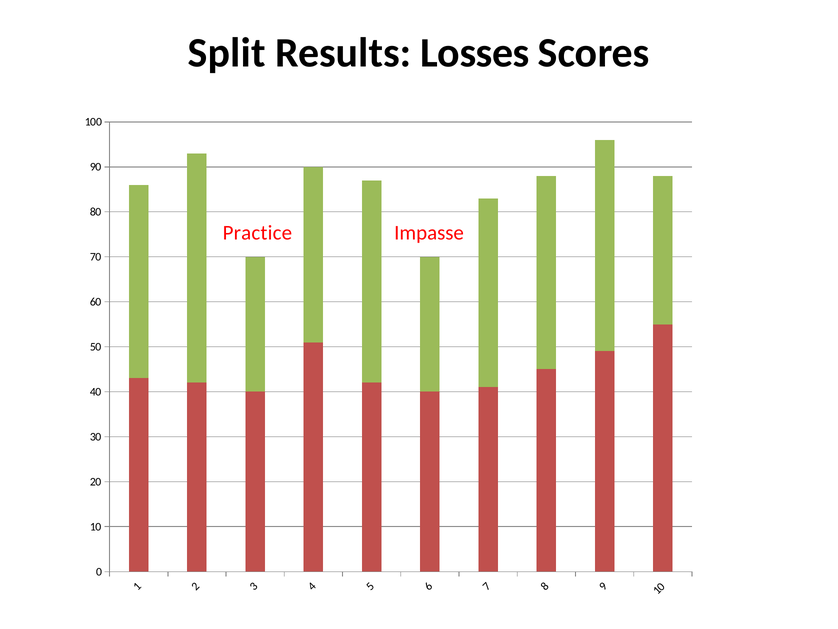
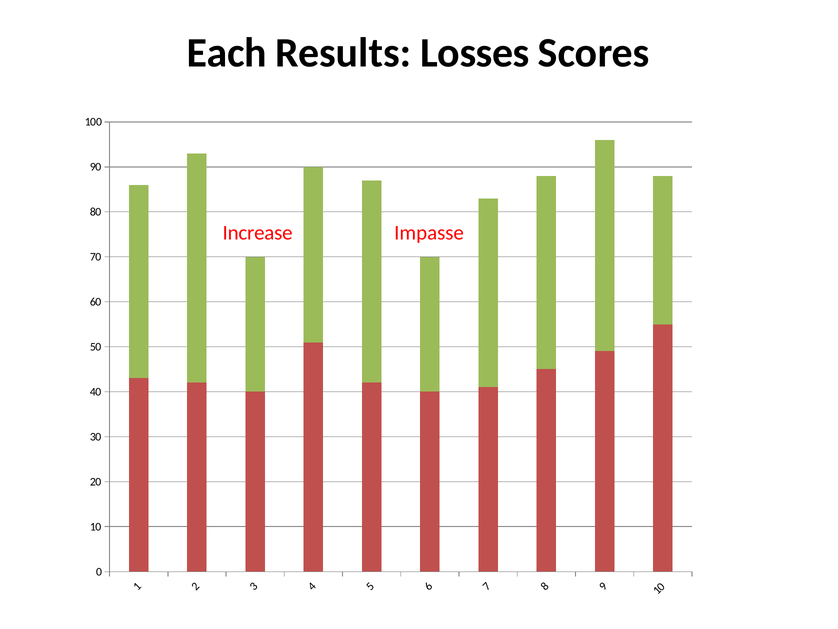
Split: Split -> Each (227, 53)
Practice: Practice -> Increase (258, 233)
